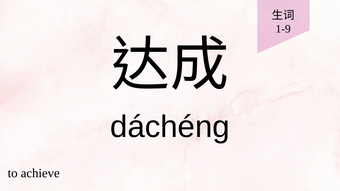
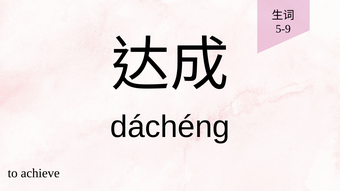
1-9: 1-9 -> 5-9 (283, 29)
